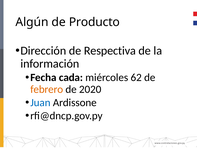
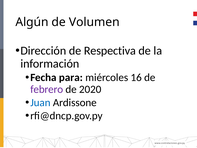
Producto: Producto -> Volumen (94, 22)
cada: cada -> para (71, 77)
62: 62 -> 16 (136, 77)
febrero colour: orange -> purple (47, 89)
